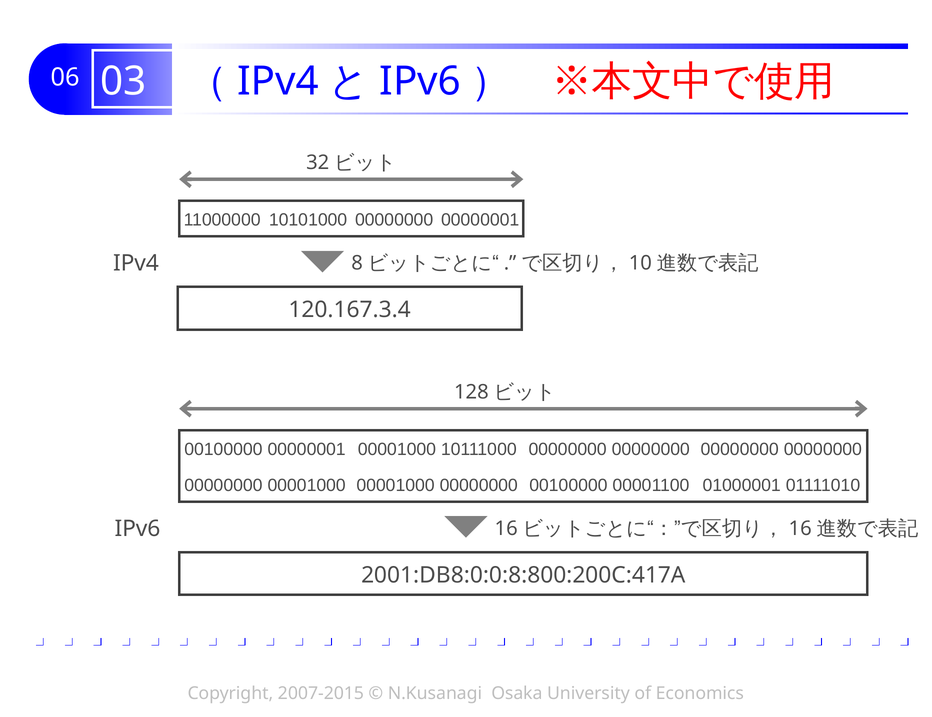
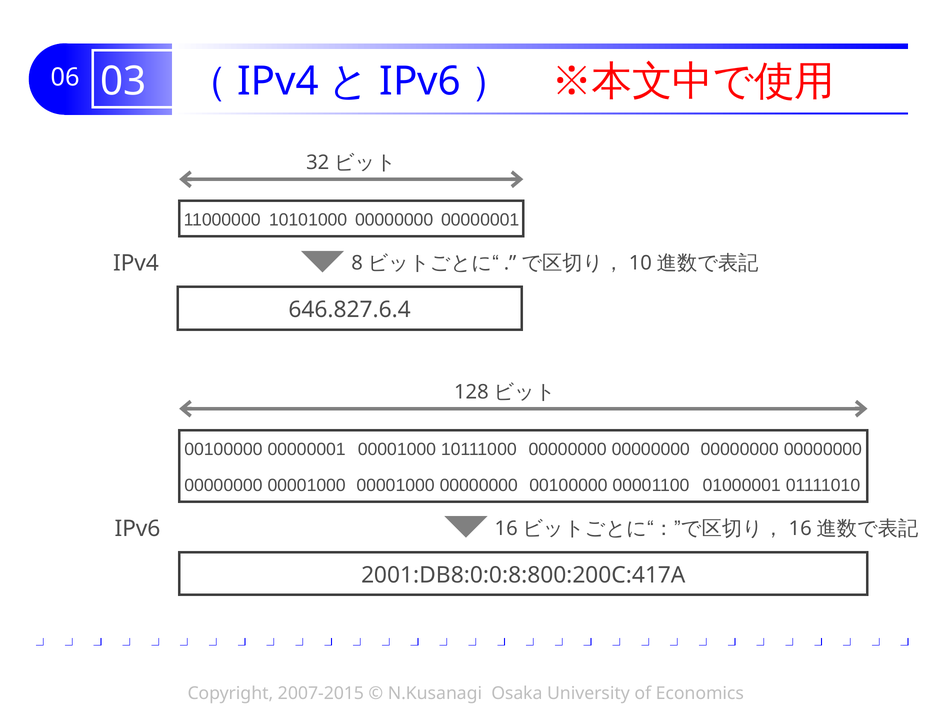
120.167.3.4: 120.167.3.4 -> 646.827.6.4 (350, 310)
